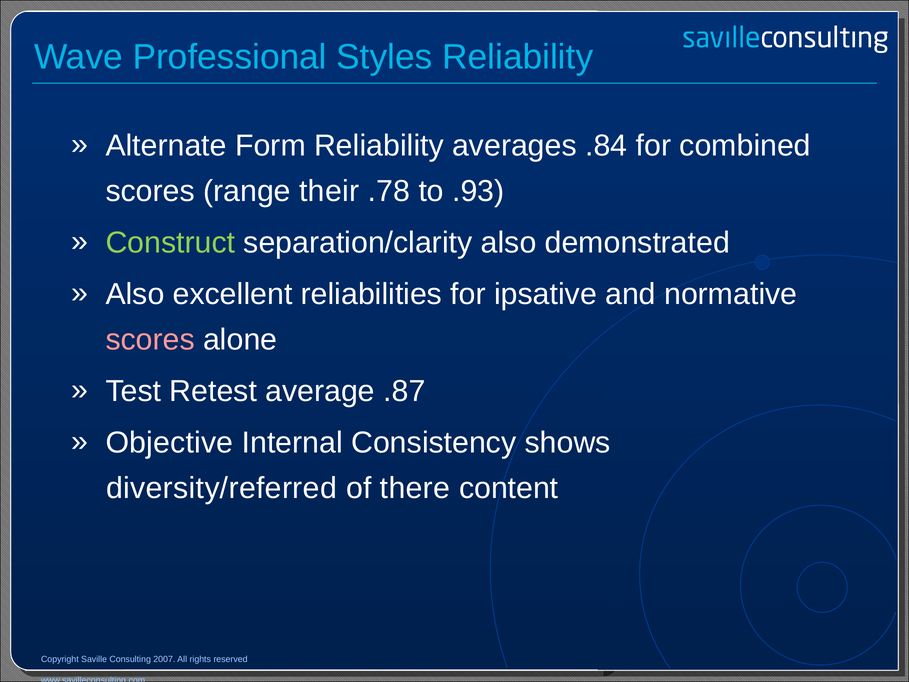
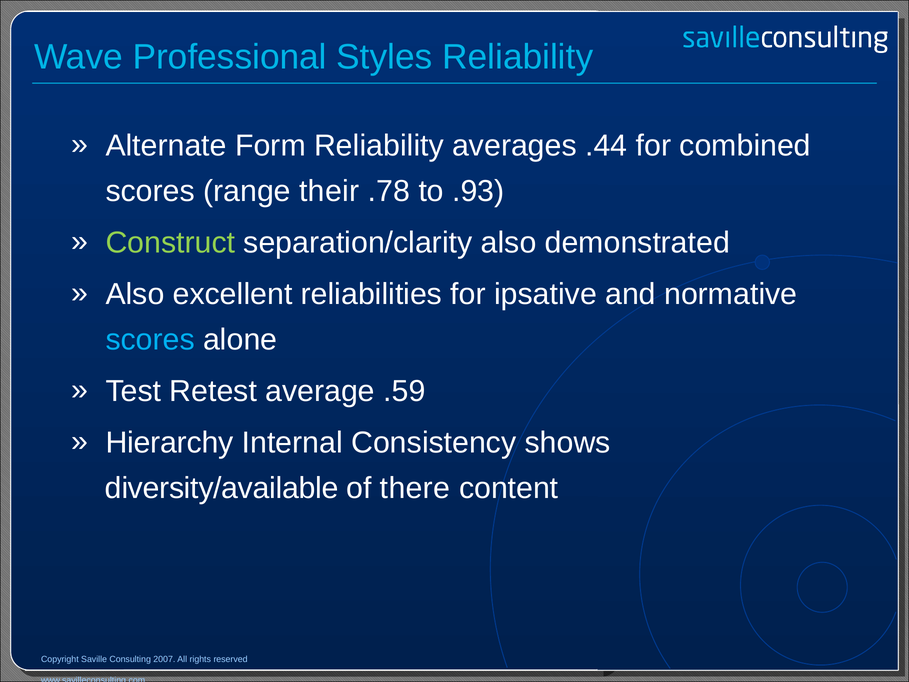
.84: .84 -> .44 (606, 146)
scores colour: pink -> light blue (150, 340)
.87: .87 -> .59 (404, 391)
Objective: Objective -> Hierarchy (170, 443)
diversity/referred: diversity/referred -> diversity/available (222, 488)
